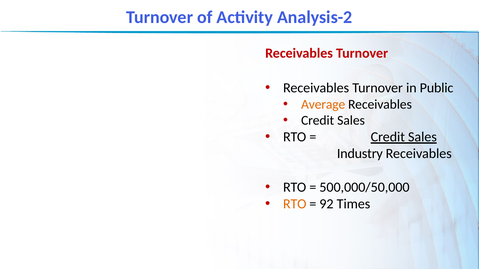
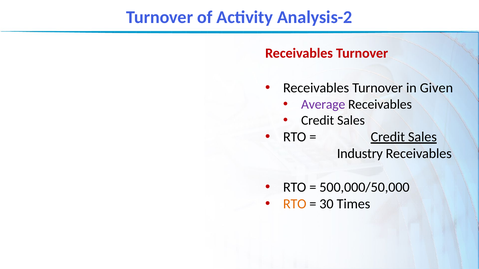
Public: Public -> Given (436, 88)
Average colour: orange -> purple (323, 104)
92: 92 -> 30 (326, 204)
